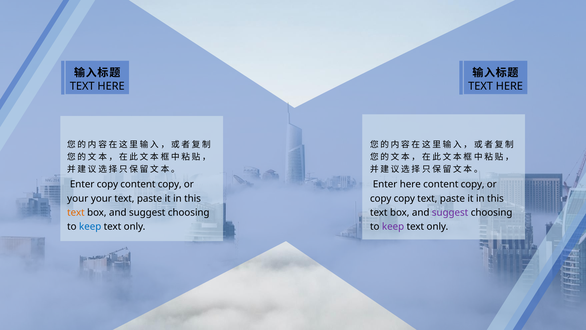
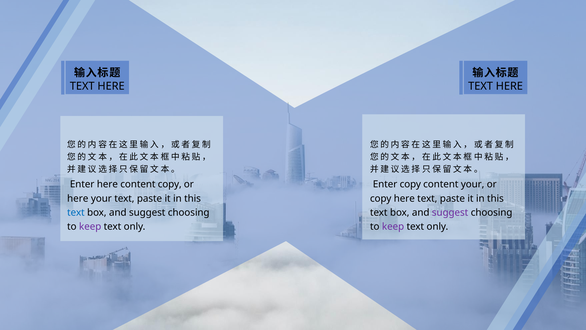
Enter copy: copy -> here (107, 184)
Enter here: here -> copy (410, 184)
copy: copy -> your (473, 184)
your: your -> here (78, 198)
copy copy: copy -> here (404, 198)
text colour: orange -> blue (76, 212)
keep colour: blue -> purple (90, 226)
